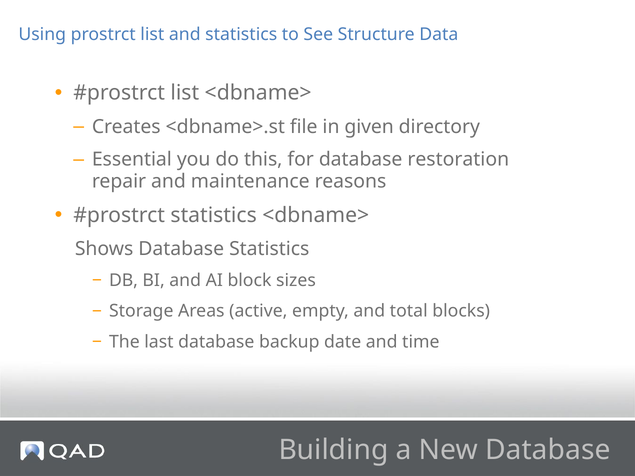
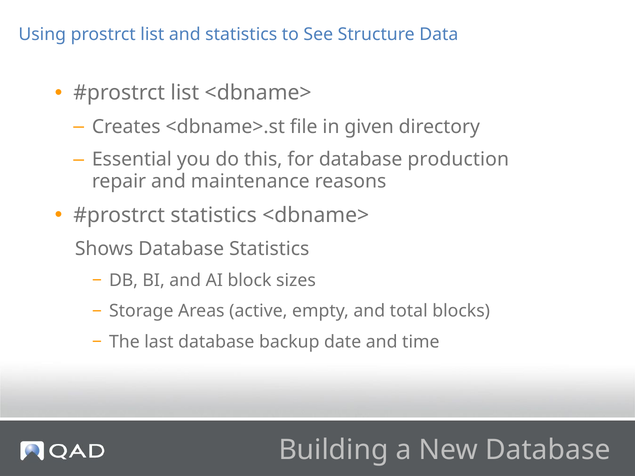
restoration: restoration -> production (458, 159)
